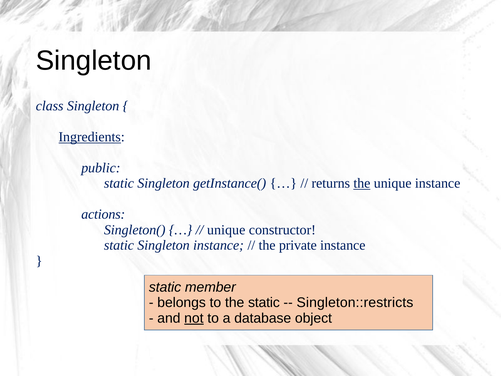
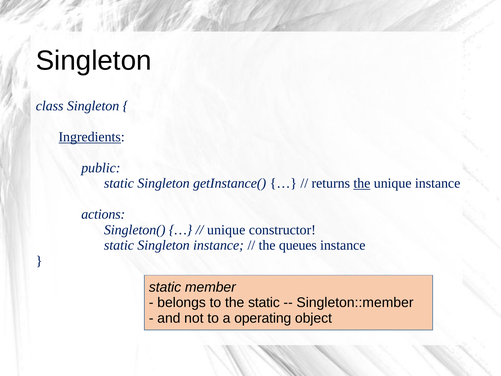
private: private -> queues (298, 245)
Singleton::restricts: Singleton::restricts -> Singleton::member (355, 302)
not underline: present -> none (194, 318)
database: database -> operating (263, 318)
